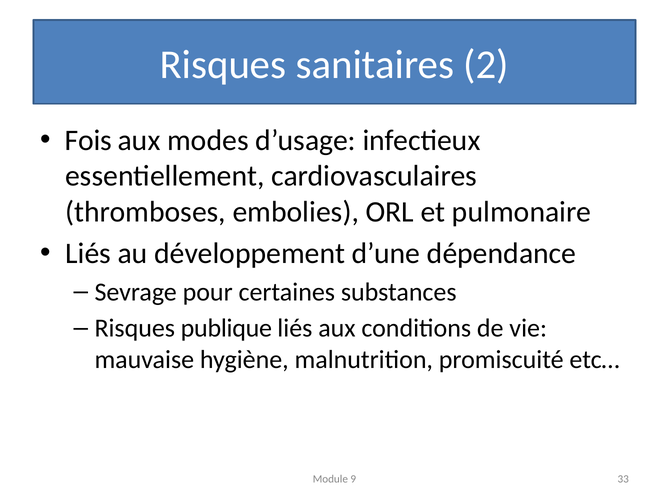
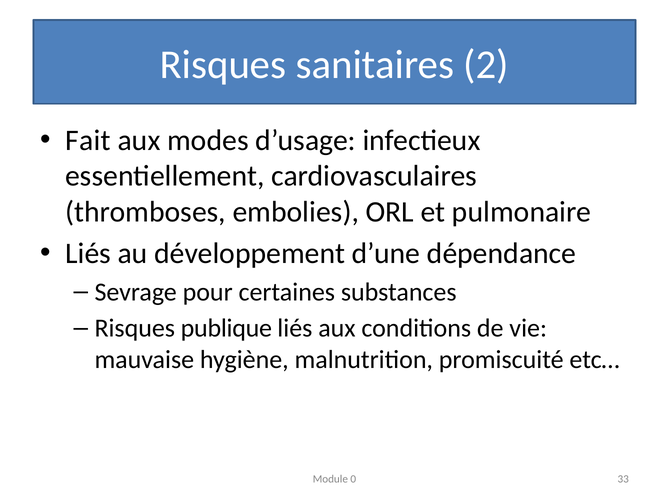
Fois: Fois -> Fait (88, 140)
9: 9 -> 0 (353, 479)
